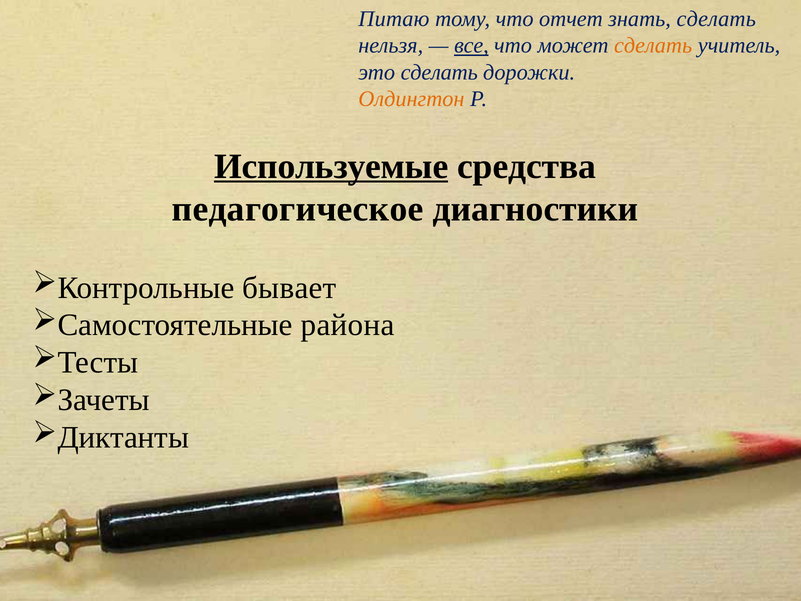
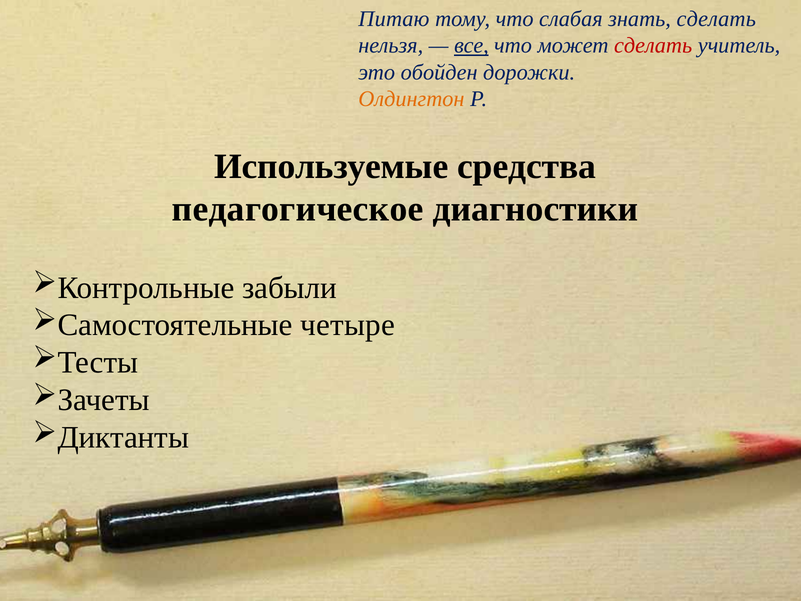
отчет: отчет -> слабая (571, 19)
сделать colour: orange -> red (653, 46)
это сделать: сделать -> обойден (439, 72)
Используемые underline: present -> none (331, 166)
бывает: бывает -> забыли (290, 288)
района: района -> четыре (348, 325)
